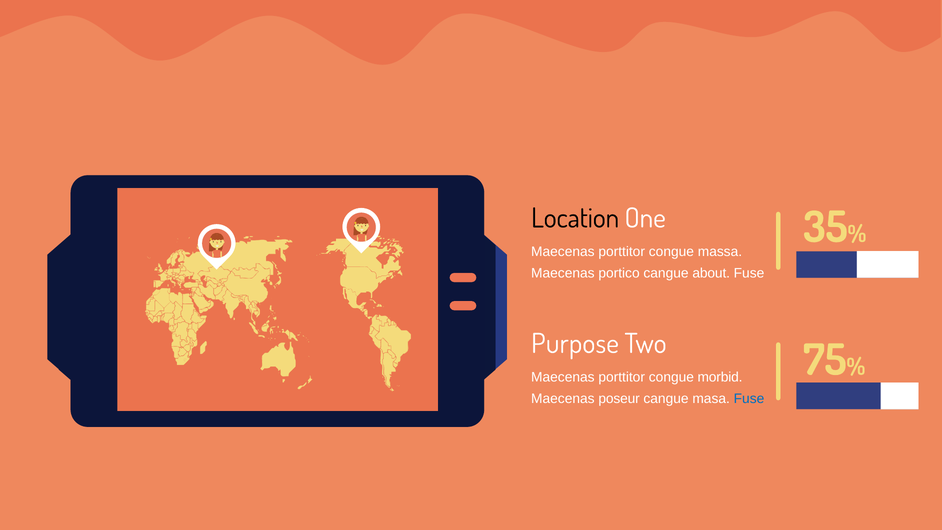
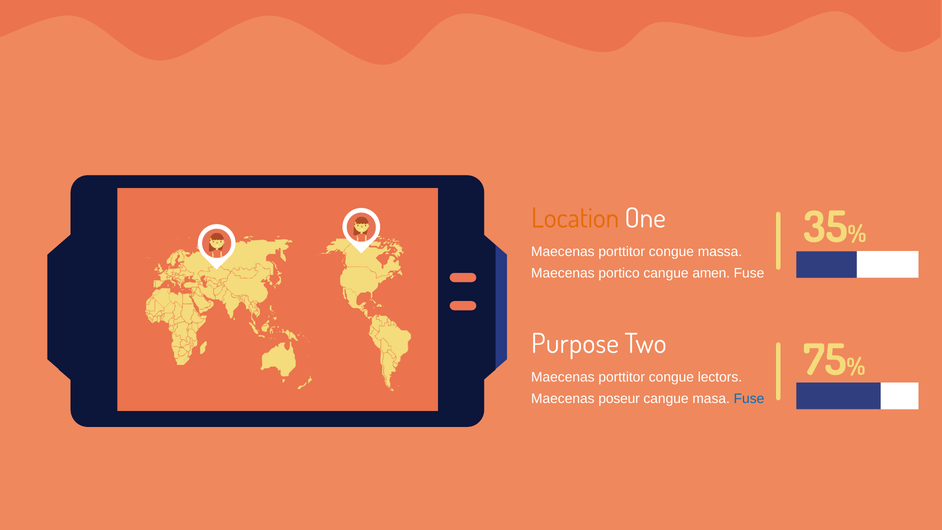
Location colour: black -> orange (575, 218)
about: about -> amen (711, 273)
morbid: morbid -> lectors (720, 377)
